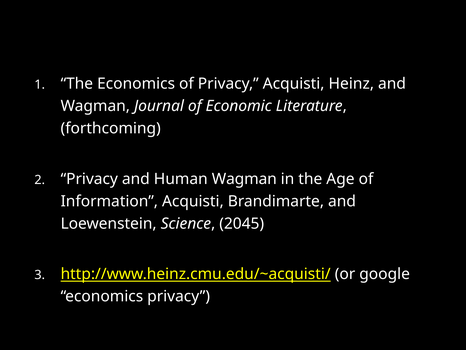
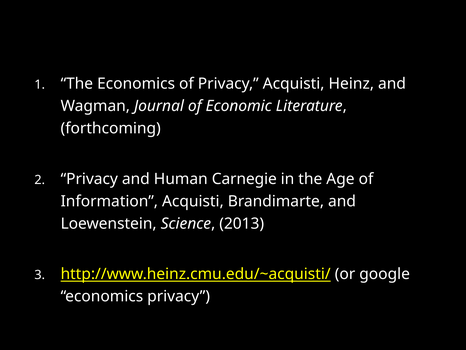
Human Wagman: Wagman -> Carnegie (244, 179)
2045: 2045 -> 2013 (242, 223)
